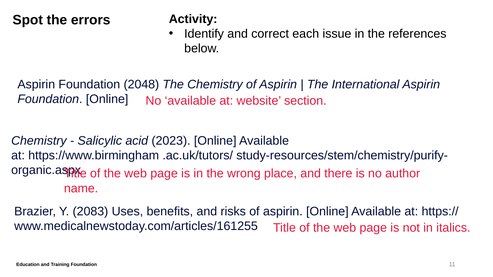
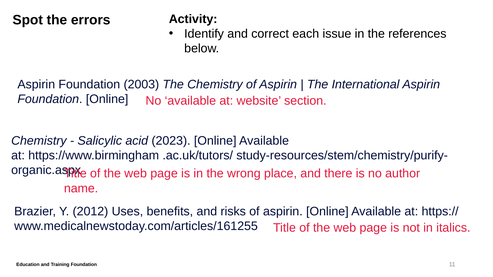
2048: 2048 -> 2003 (141, 84)
2083: 2083 -> 2012 (90, 212)
